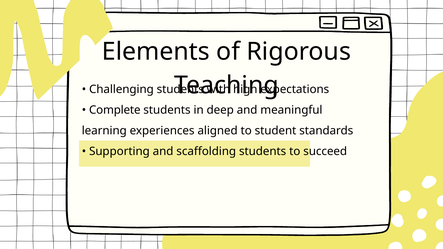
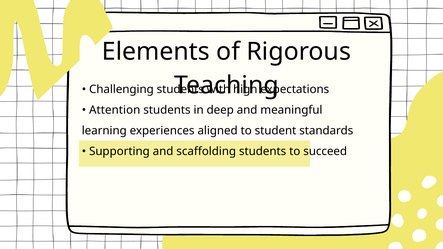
Complete: Complete -> Attention (115, 110)
